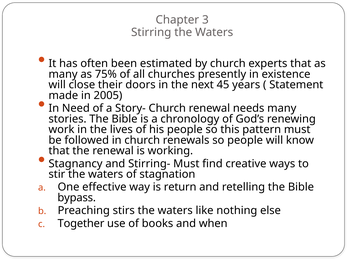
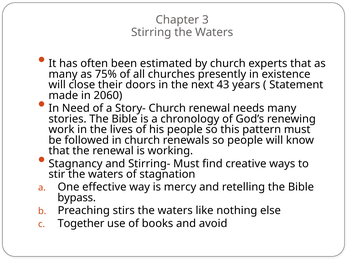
45: 45 -> 43 (223, 85)
2005: 2005 -> 2060 (108, 96)
return: return -> mercy (180, 187)
when: when -> avoid (213, 224)
